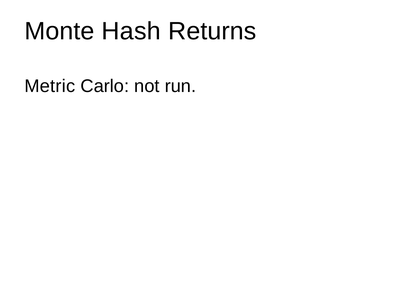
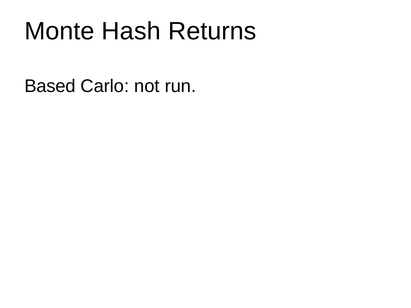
Metric: Metric -> Based (50, 86)
